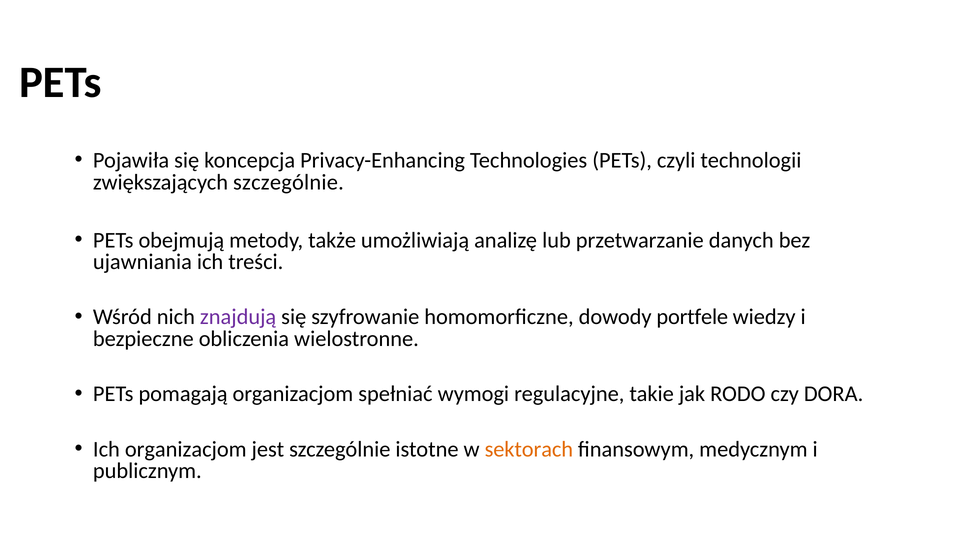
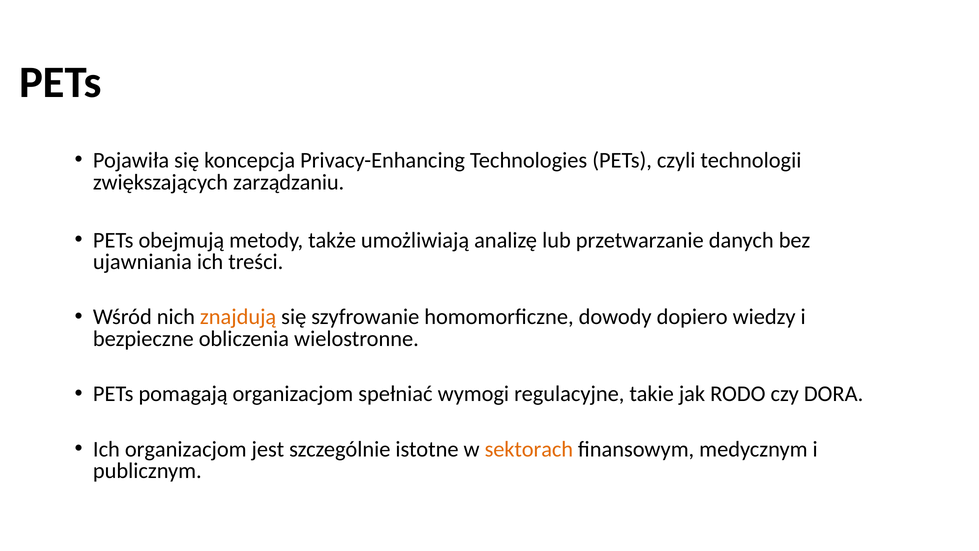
zwiększających szczególnie: szczególnie -> zarządzaniu (289, 182)
znajdują colour: purple -> orange (238, 317)
portfele: portfele -> dopiero (692, 317)
